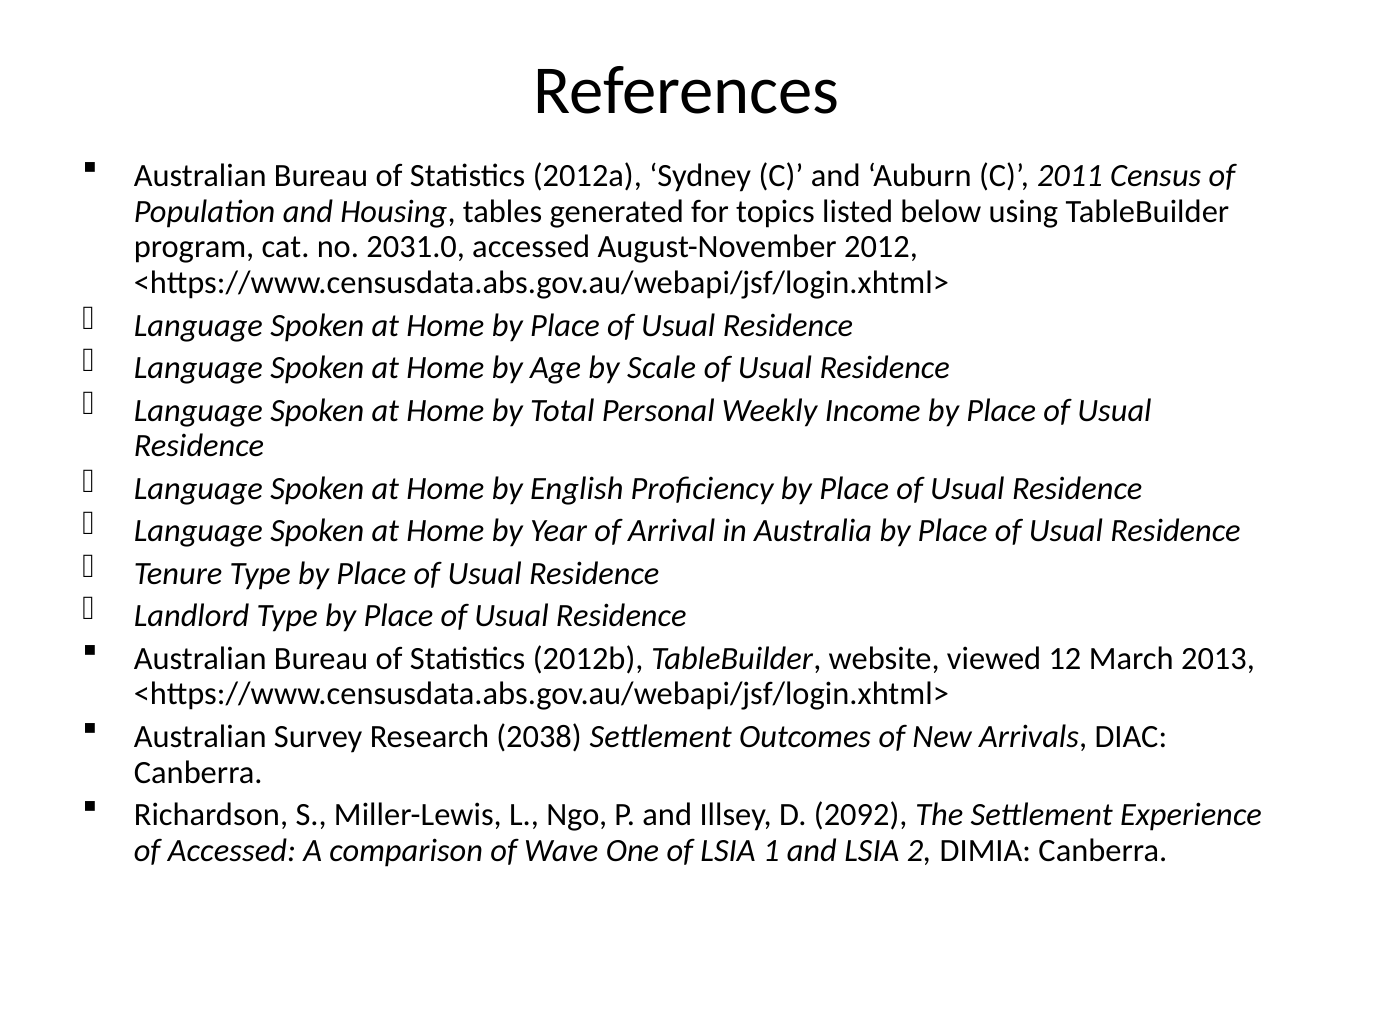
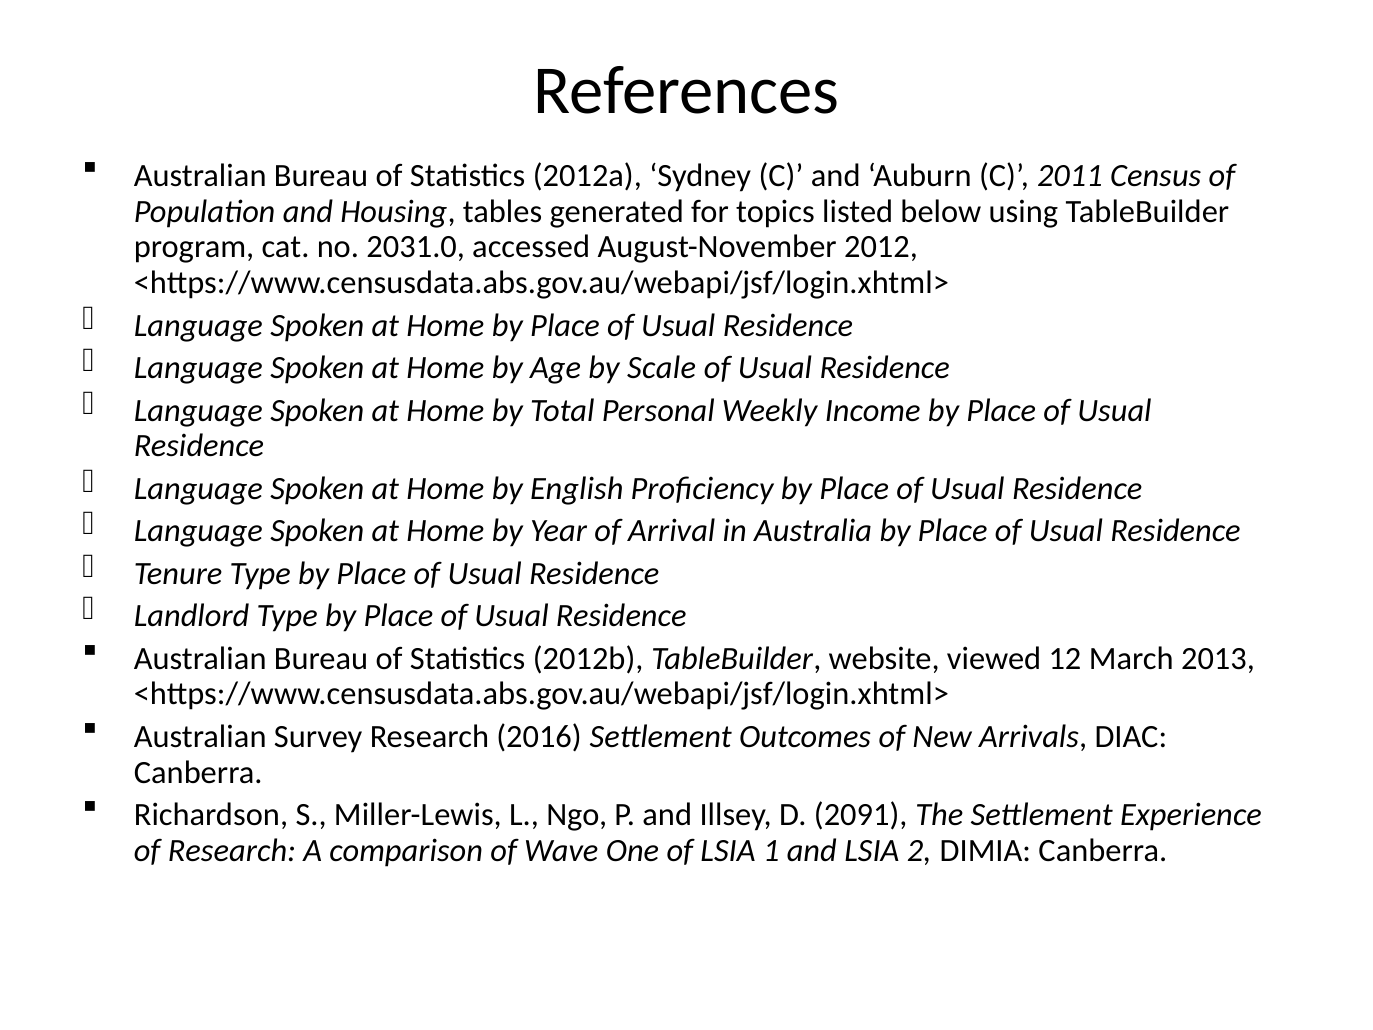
2038: 2038 -> 2016 (539, 737)
2092: 2092 -> 2091 (861, 815)
of Accessed: Accessed -> Research (232, 850)
